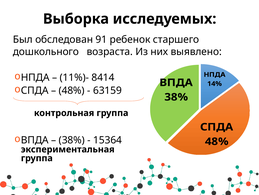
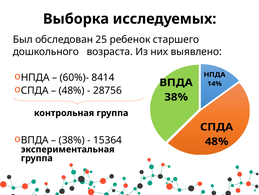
91: 91 -> 25 (101, 39)
11%)-: 11%)- -> 60%)- (74, 77)
63159: 63159 -> 28756 (107, 90)
